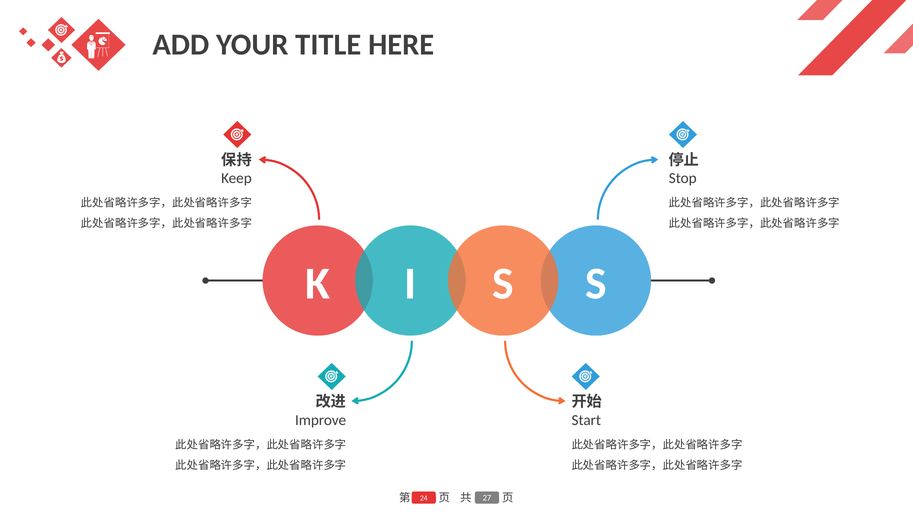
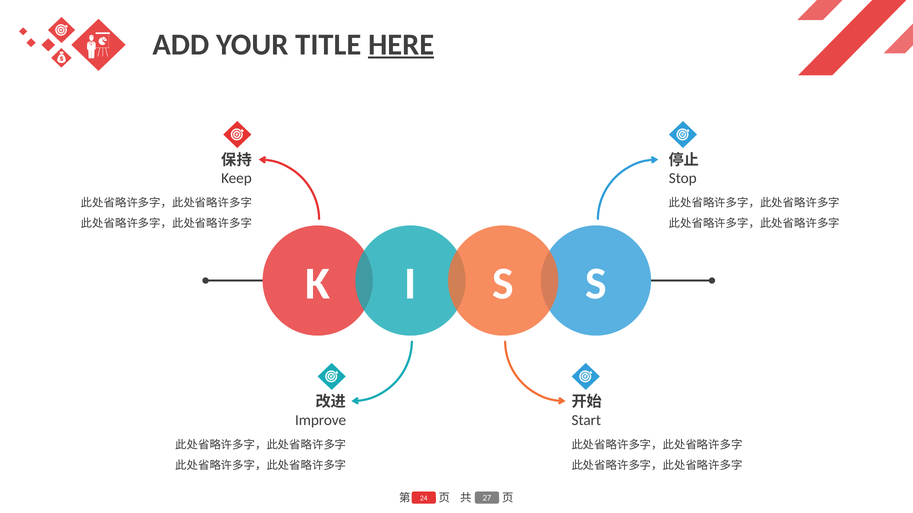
HERE underline: none -> present (401, 45)
